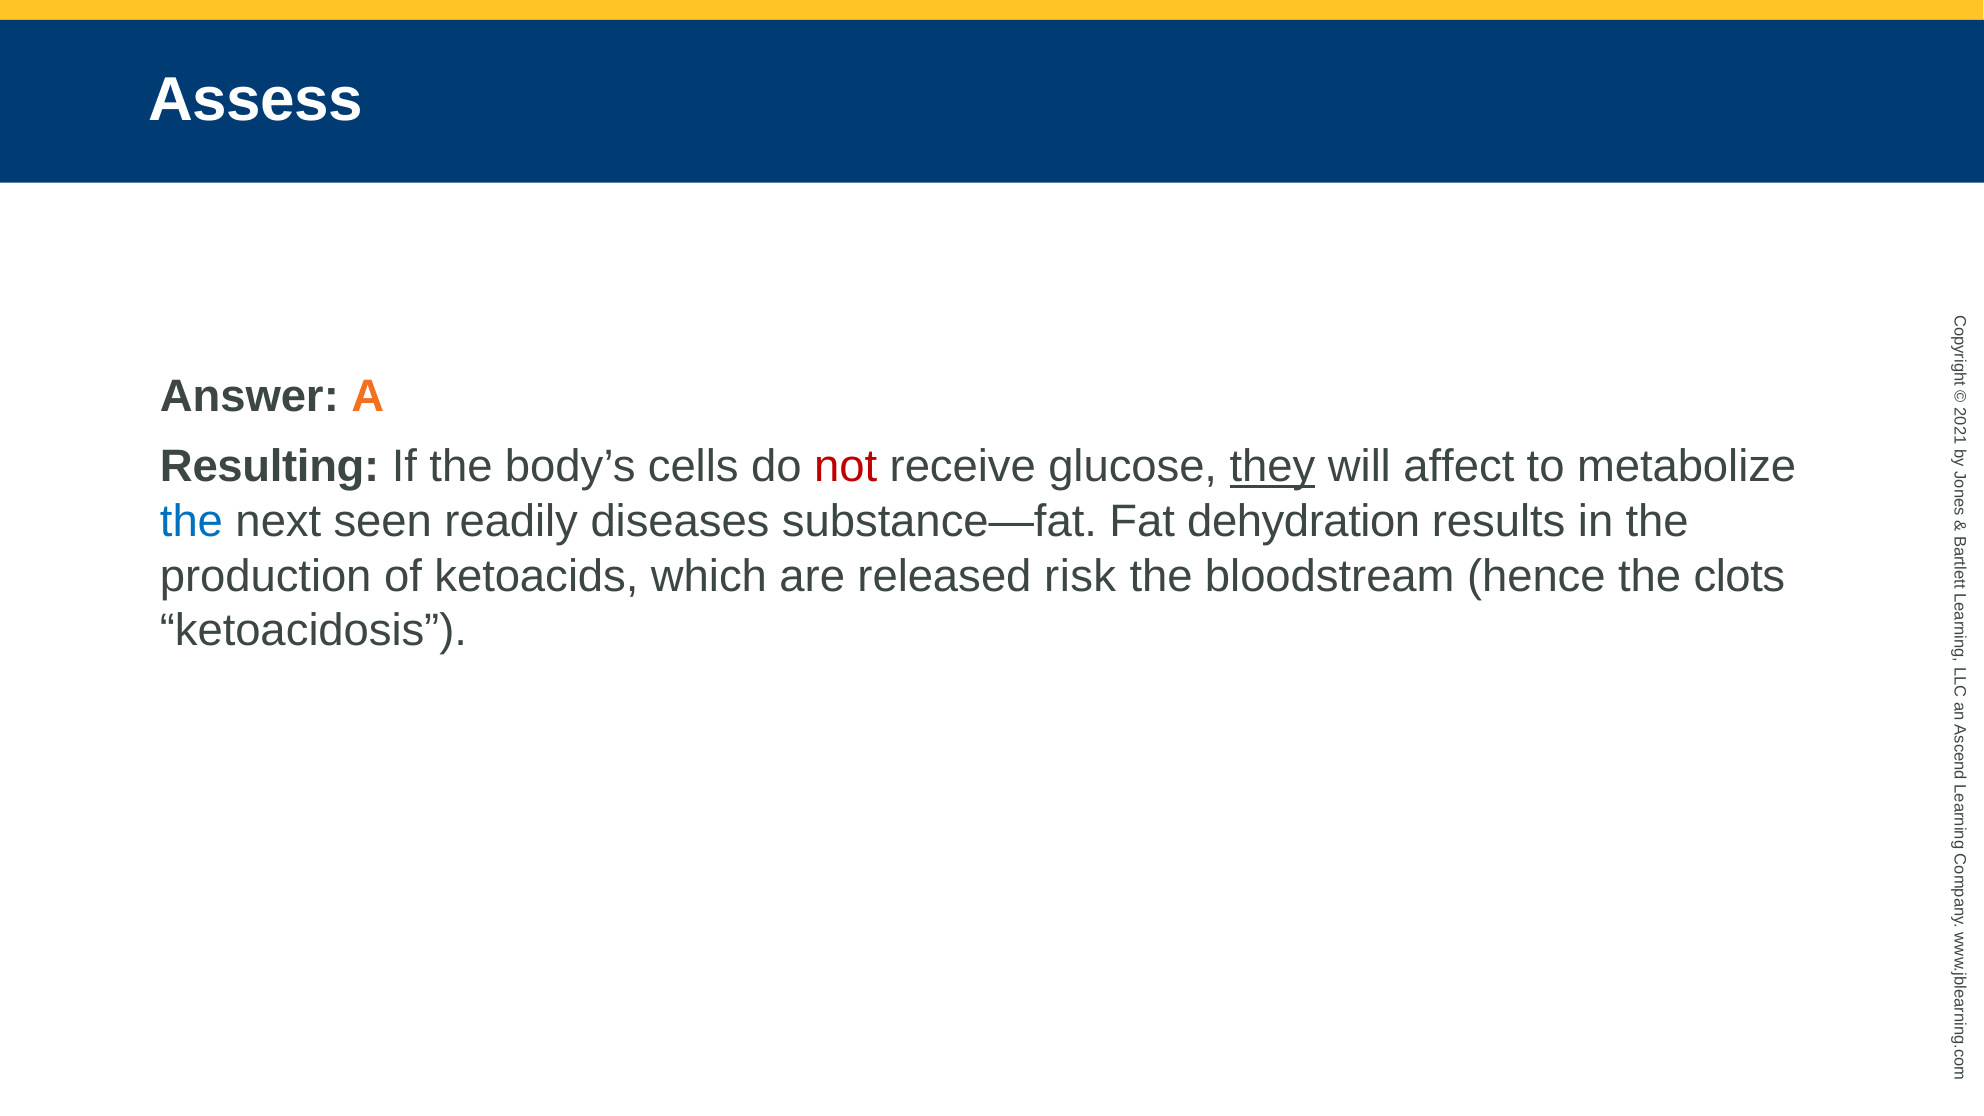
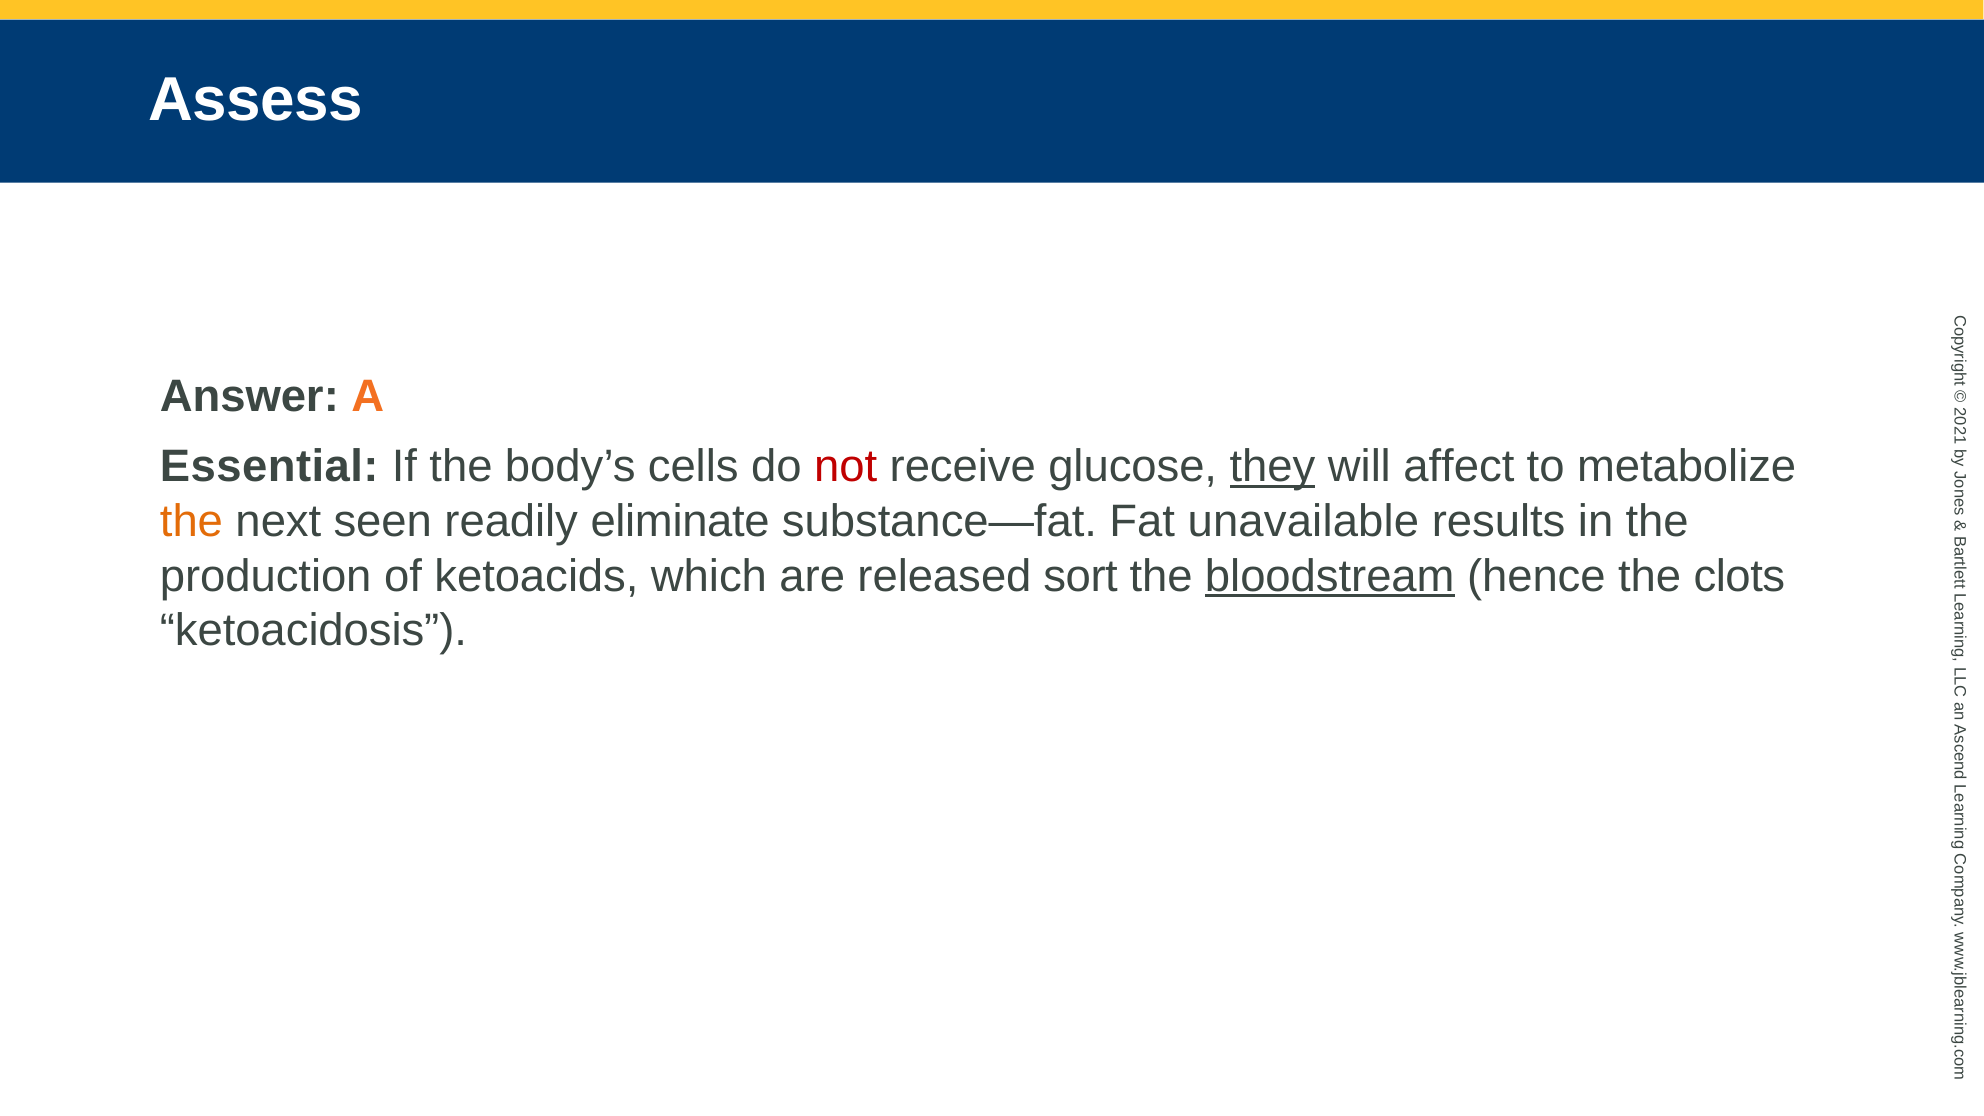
Resulting: Resulting -> Essential (269, 467)
the colour: blue -> orange (191, 521)
diseases: diseases -> eliminate (680, 521)
dehydration: dehydration -> unavailable (1303, 521)
risk: risk -> sort (1081, 576)
bloodstream underline: none -> present (1330, 576)
